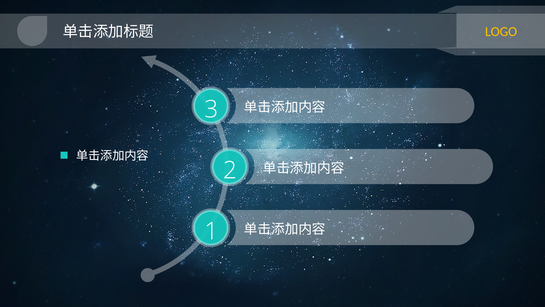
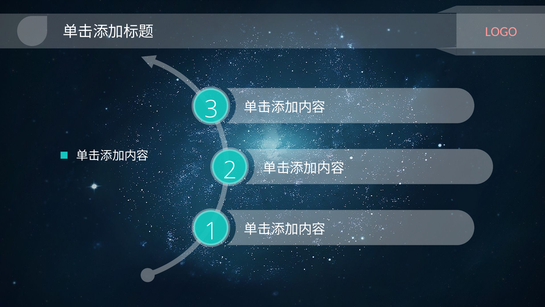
LOGO colour: yellow -> pink (501, 32)
